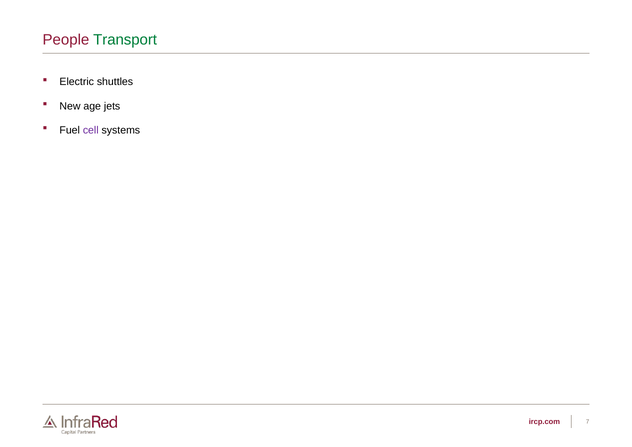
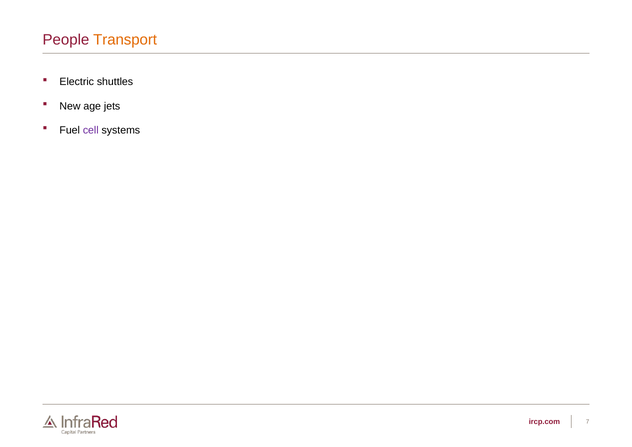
Transport colour: green -> orange (125, 40)
